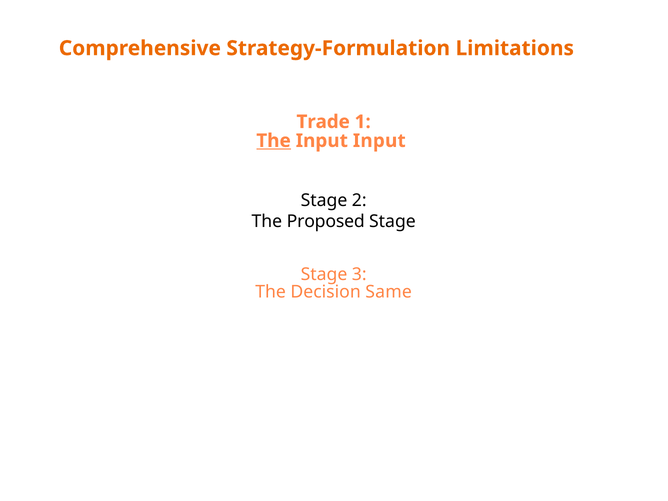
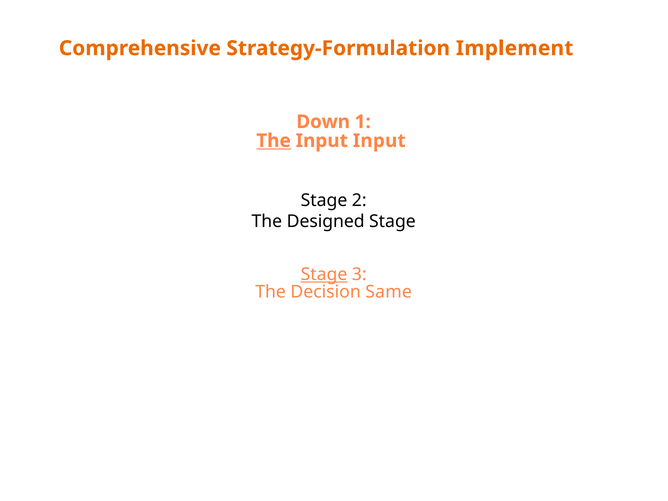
Limitations: Limitations -> Implement (515, 48)
Trade: Trade -> Down (323, 122)
Proposed: Proposed -> Designed (326, 222)
Stage underline: none -> present (324, 274)
